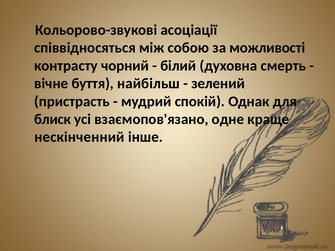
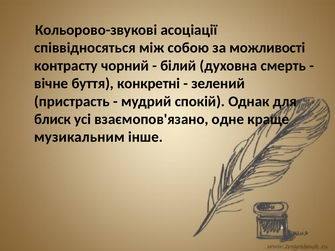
найбільш: найбільш -> конкретні (149, 84)
нескінченний: нескінченний -> музикальним (79, 137)
